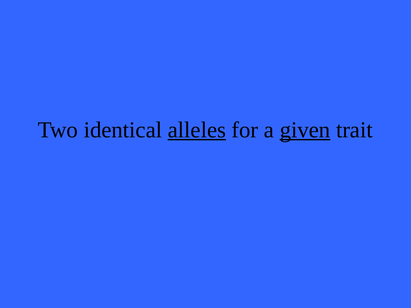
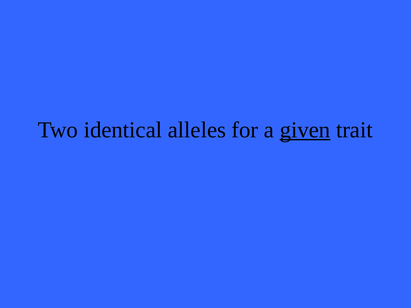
alleles underline: present -> none (197, 130)
